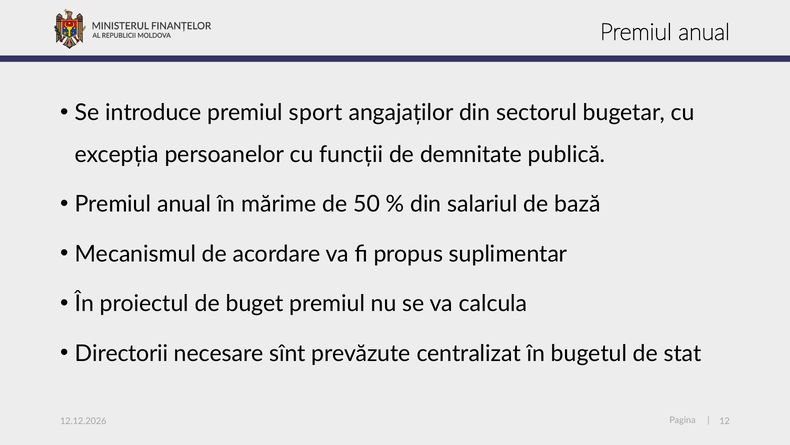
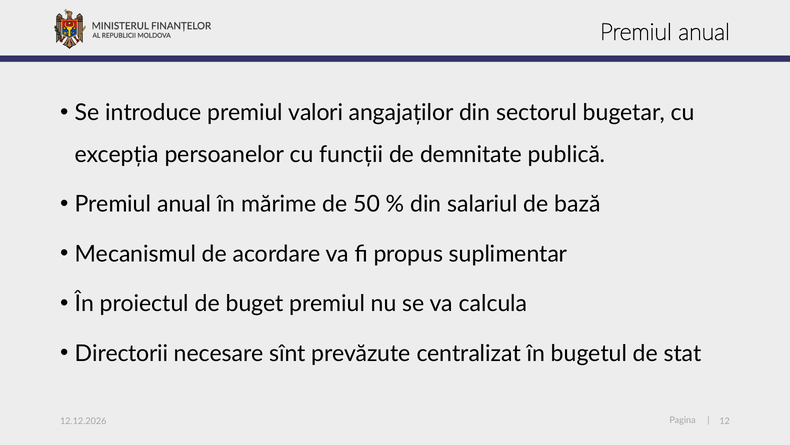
sport: sport -> valori (316, 113)
